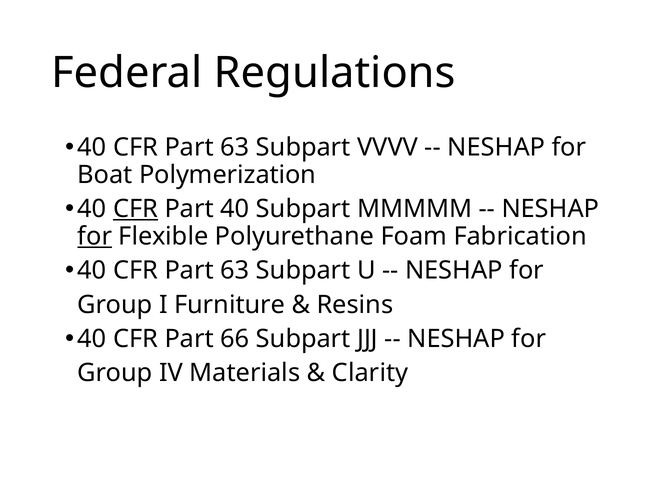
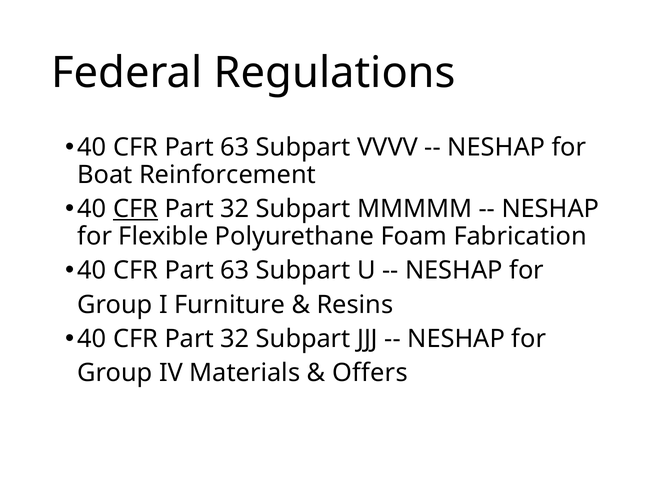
Polymerization: Polymerization -> Reinforcement (228, 175)
40: 40 -> 32 (235, 209)
for underline: present -> none (95, 237)
66: 66 -> 32 (235, 339)
Clarity: Clarity -> Offers (370, 374)
